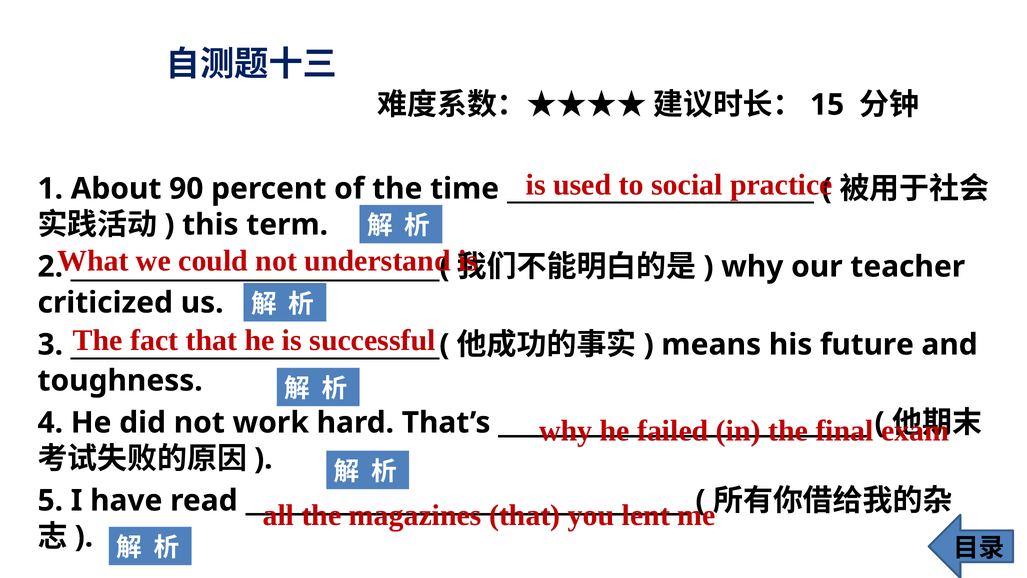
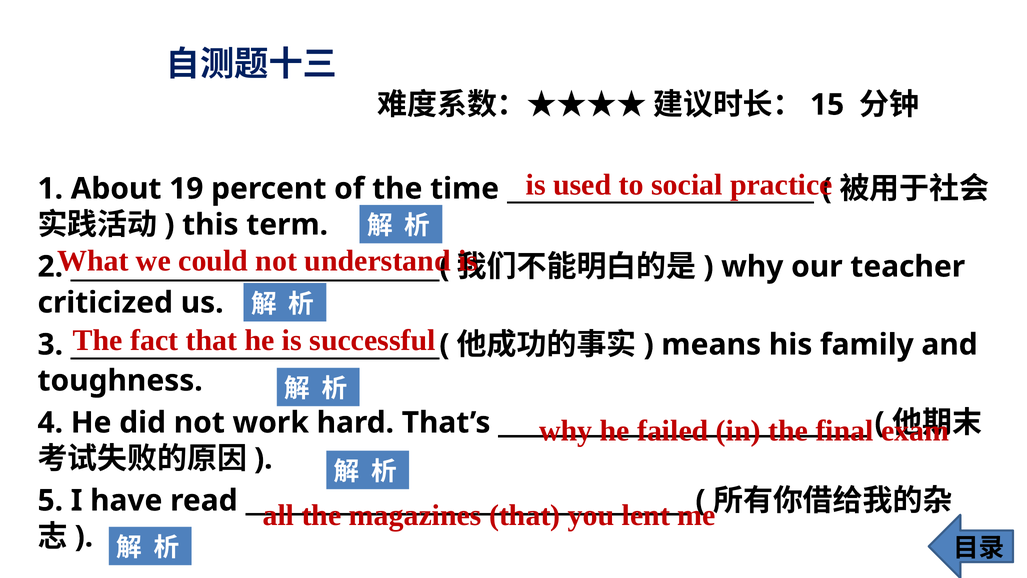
90: 90 -> 19 (186, 189)
future: future -> family (867, 344)
